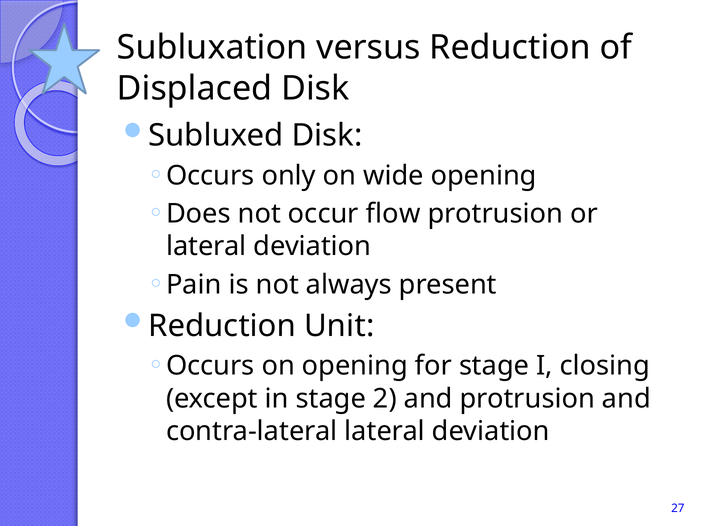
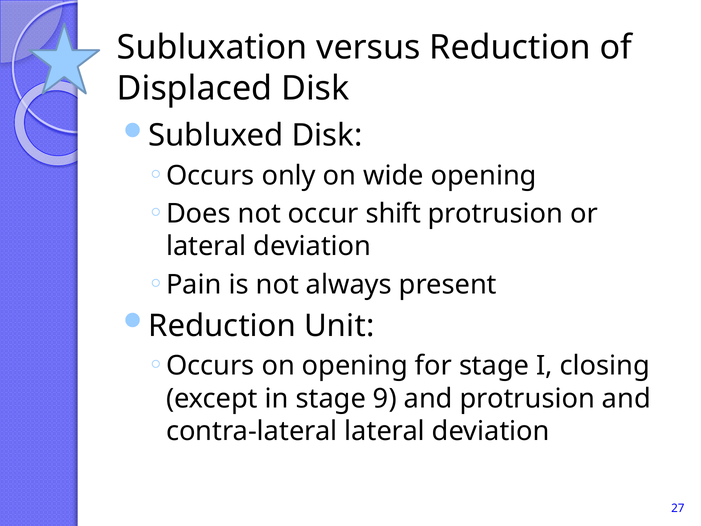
flow: flow -> shift (393, 214)
2: 2 -> 9 (385, 398)
